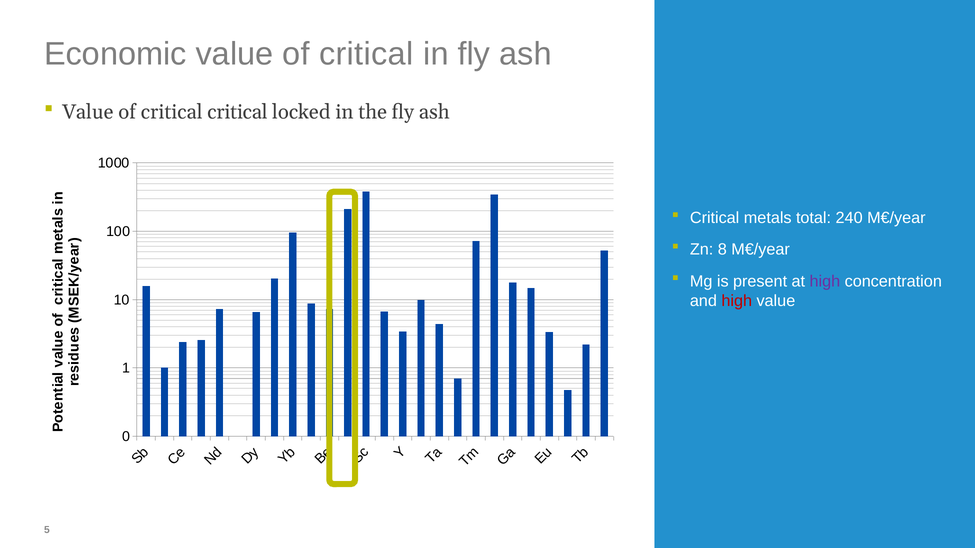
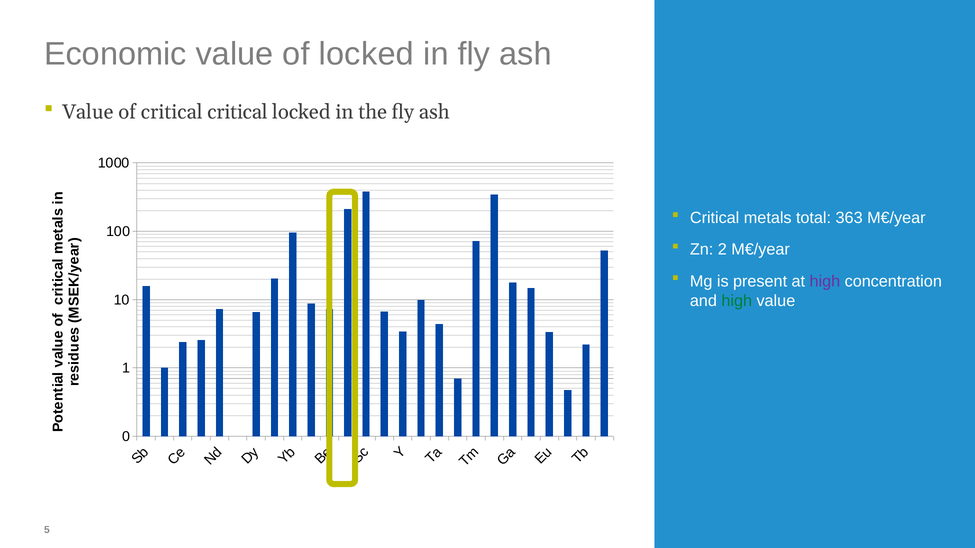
Economic value of critical: critical -> locked (366, 54)
240: 240 -> 363 (849, 218)
8: 8 -> 2 (722, 250)
high colour: red -> green (737, 301)
